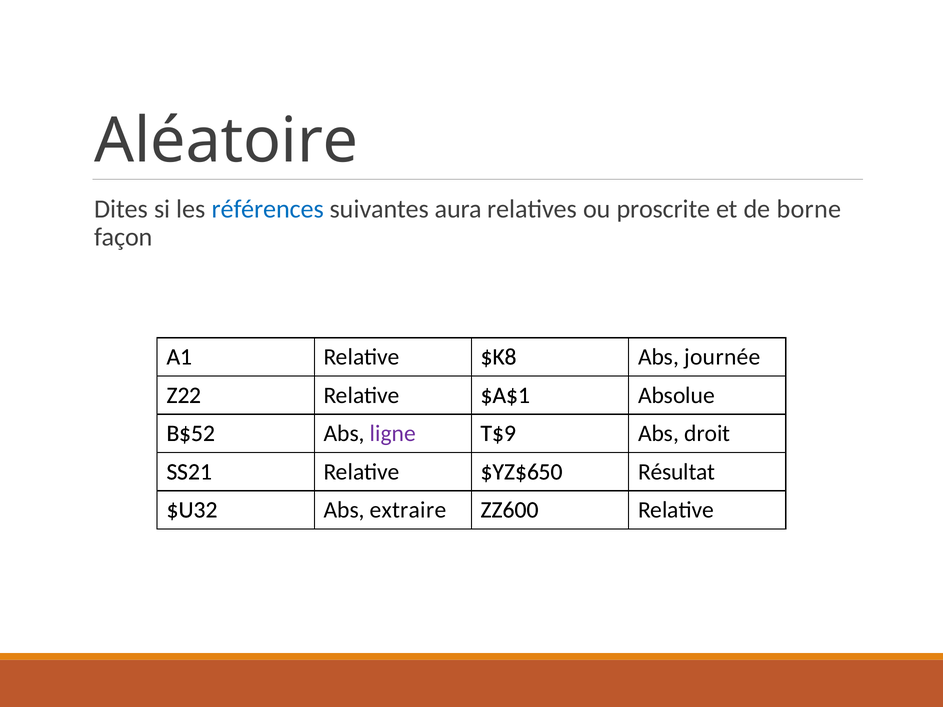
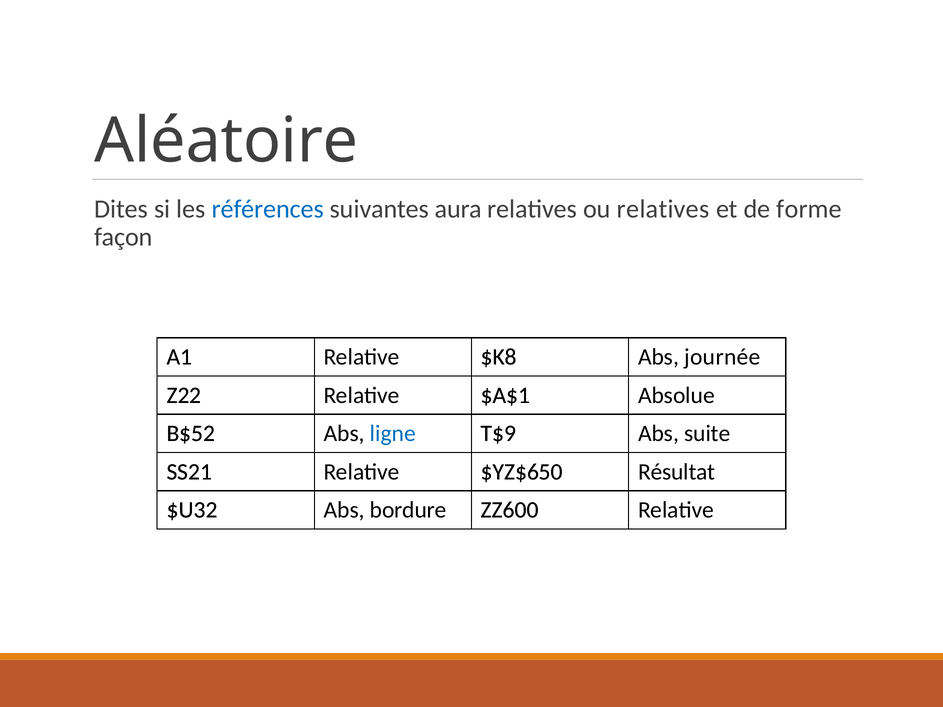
ou proscrite: proscrite -> relatives (663, 209)
borne: borne -> forme (809, 209)
ligne colour: purple -> blue (393, 434)
droit: droit -> suite (707, 434)
extraire: extraire -> bordure (408, 510)
